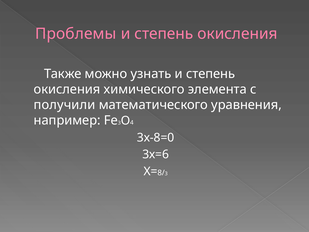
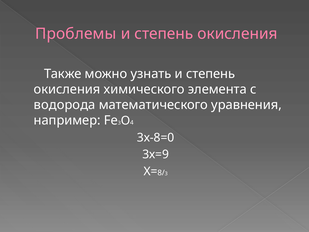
получили: получили -> водорода (65, 105)
3х=6: 3х=6 -> 3х=9 (156, 154)
